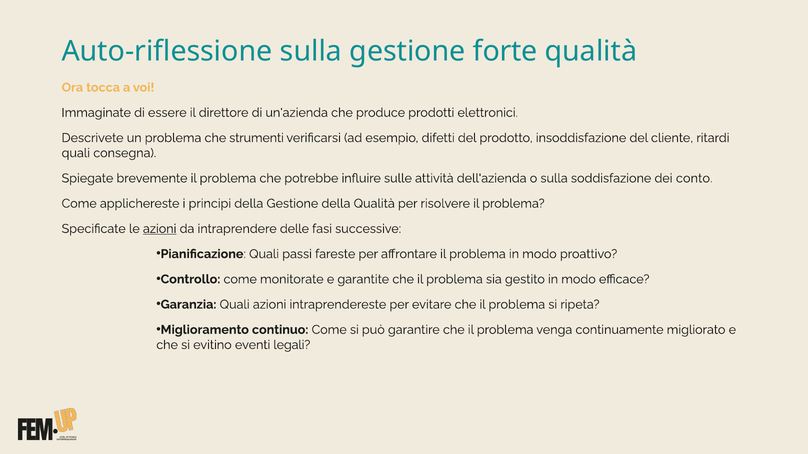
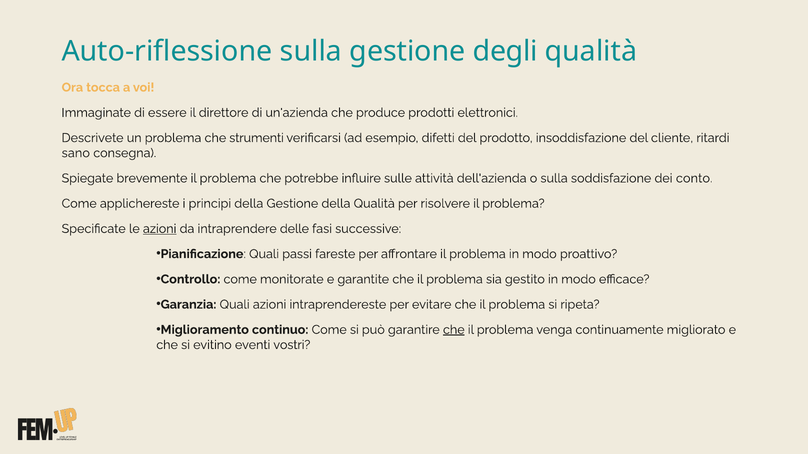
forte: forte -> degli (505, 52)
quali: quali -> sano (76, 153)
che underline: none -> present (454, 330)
legali: legali -> vostri (292, 345)
